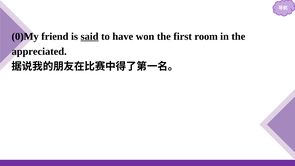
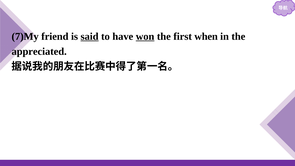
0)My: 0)My -> 7)My (25, 36)
won underline: none -> present (145, 36)
room: room -> when (206, 36)
